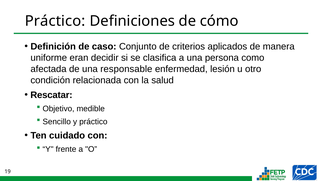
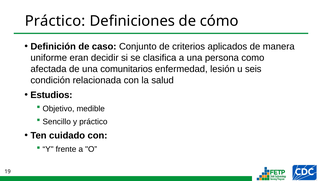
responsable: responsable -> comunitarios (126, 69)
otro: otro -> seis (253, 69)
Rescatar: Rescatar -> Estudios (51, 95)
